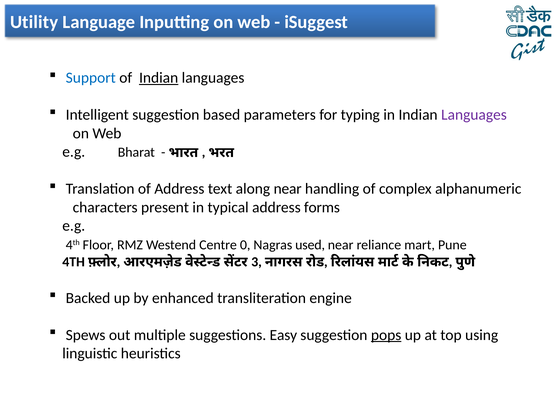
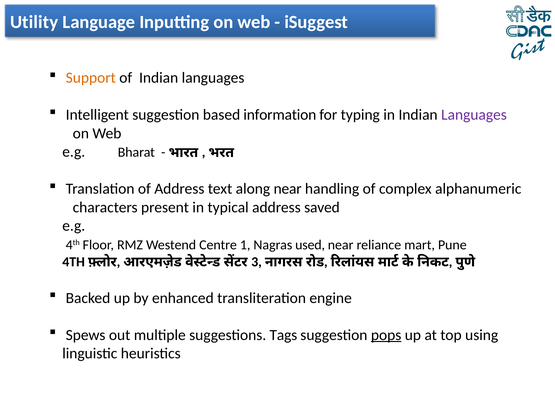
Support colour: blue -> orange (91, 78)
Indian underline: present -> none (159, 78)
parameters: parameters -> information (280, 115)
forms: forms -> saved (322, 207)
0: 0 -> 1 (245, 245)
Easy: Easy -> Tags (283, 335)
